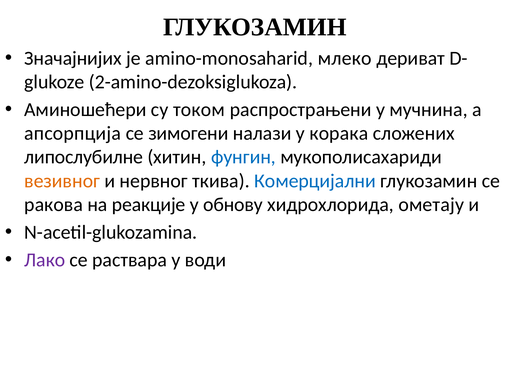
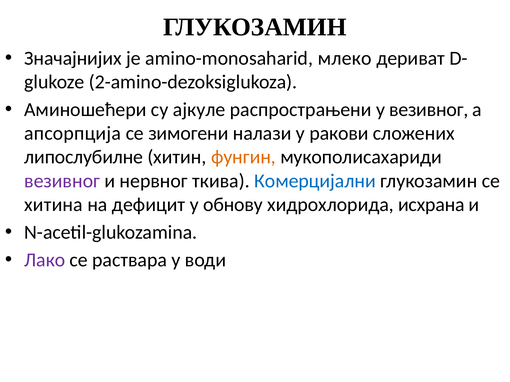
током: током -> ајкуле (199, 110)
у мучнина: мучнина -> везивног (429, 110)
корака: корака -> ракови (339, 134)
фунгин colour: blue -> orange (243, 157)
везивног colour: orange -> purple (62, 181)
ракова: ракова -> хитина (54, 205)
реакције: реакције -> дефицит (149, 205)
ометају: ометају -> исхрана (431, 205)
